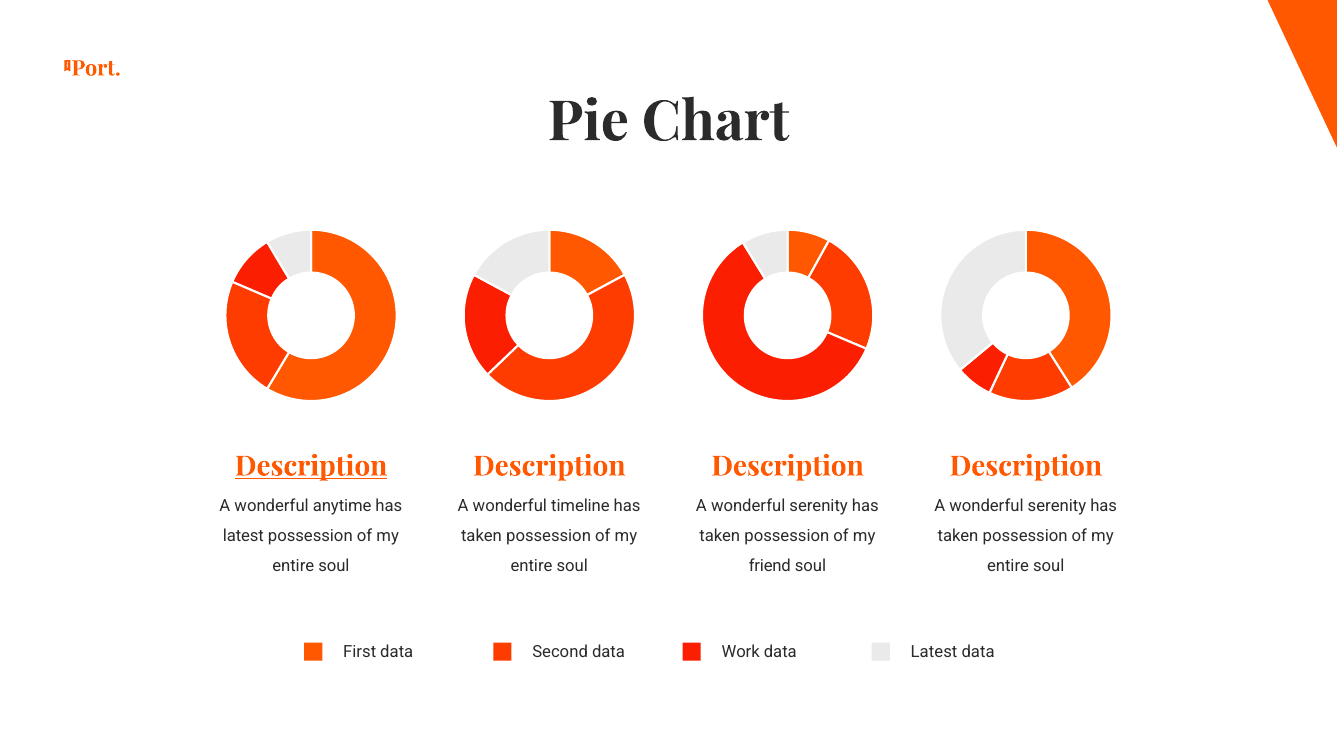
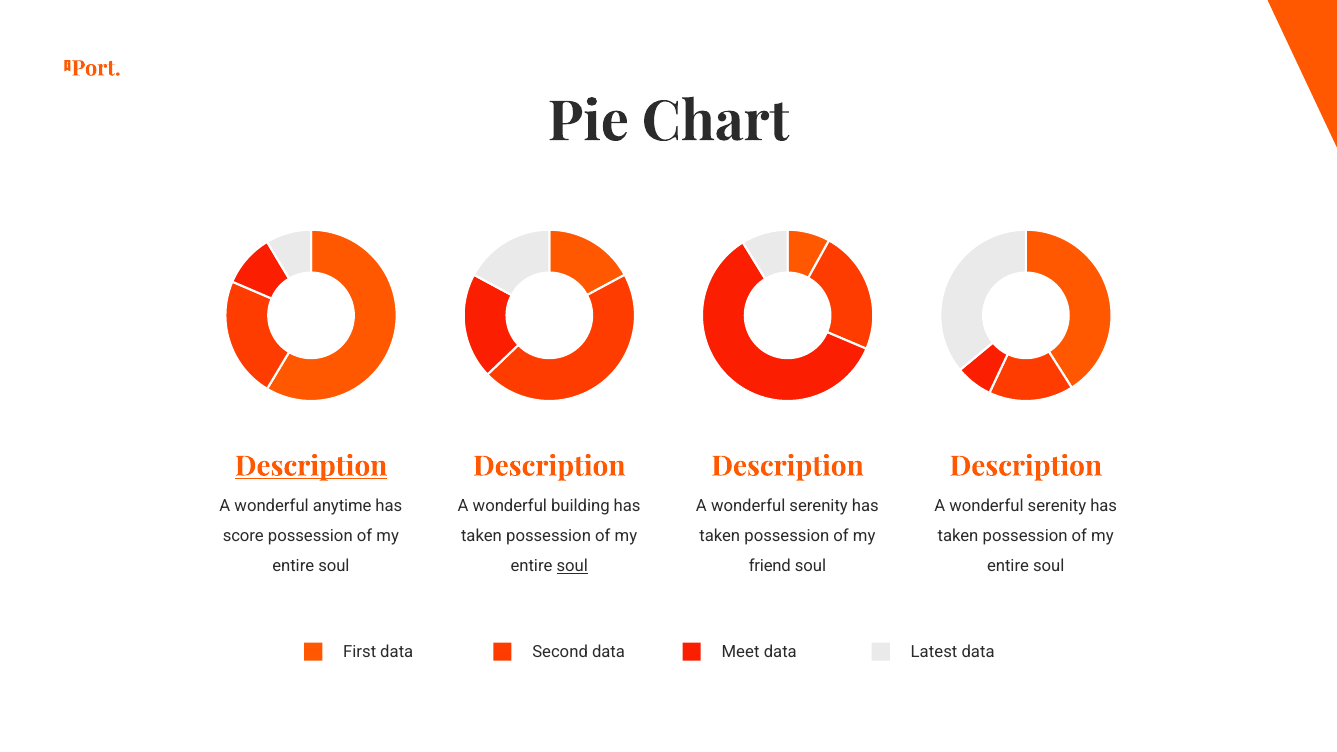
timeline: timeline -> building (580, 506)
latest: latest -> score (243, 536)
soul underline: none -> present (572, 566)
Work: Work -> Meet (741, 652)
